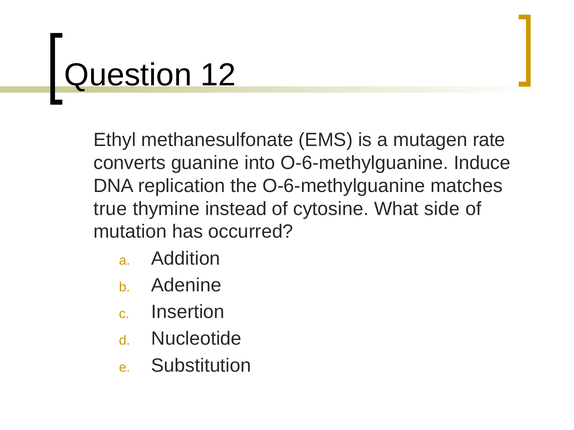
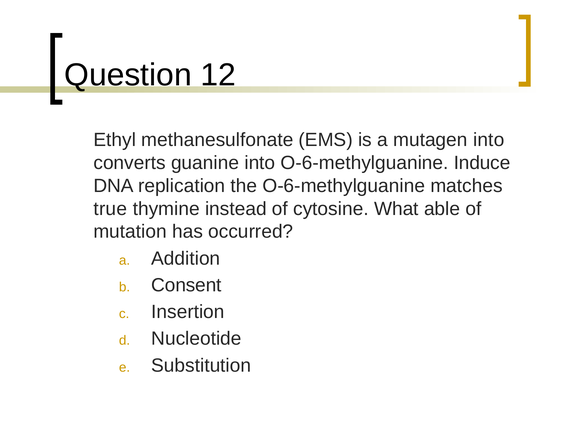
mutagen rate: rate -> into (489, 140)
side: side -> able (442, 209)
Adenine: Adenine -> Consent (186, 285)
